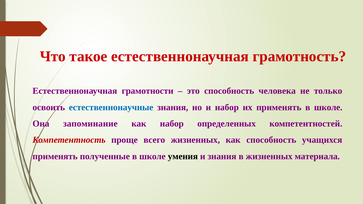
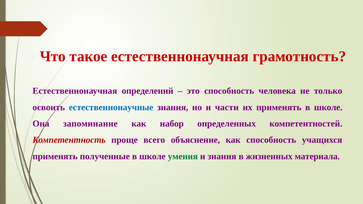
грамотности: грамотности -> определений (148, 91)
и набор: набор -> части (227, 107)
всего жизненных: жизненных -> объяснение (195, 140)
умения colour: black -> green (183, 156)
